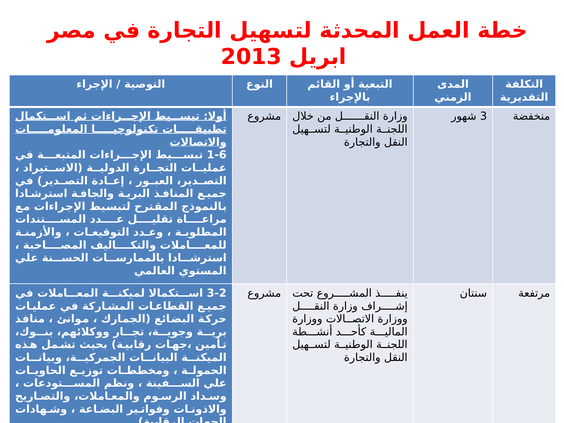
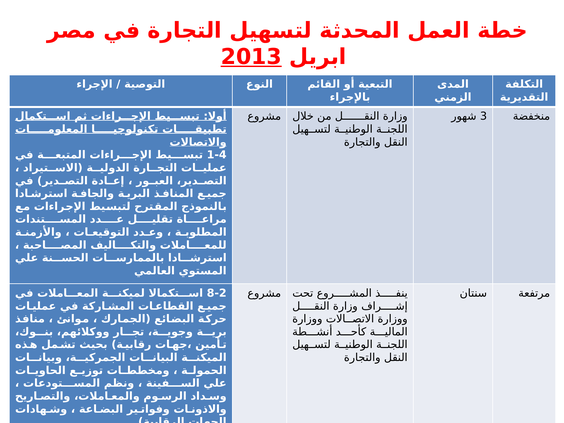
2013 underline: none -> present (251, 57)
1-6: 1-6 -> 1-4 (217, 155)
3-2: 3-2 -> 8-2 (217, 293)
